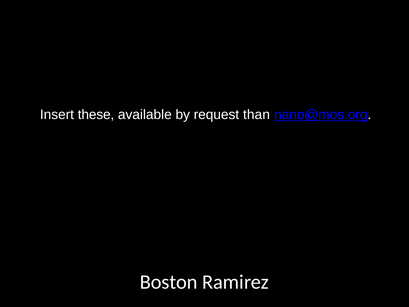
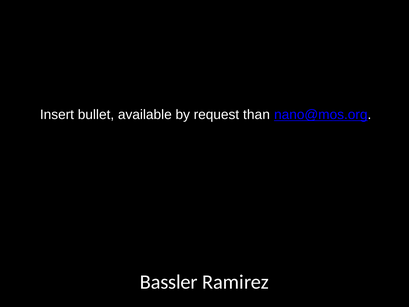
these: these -> bullet (96, 115)
Boston: Boston -> Bassler (169, 282)
